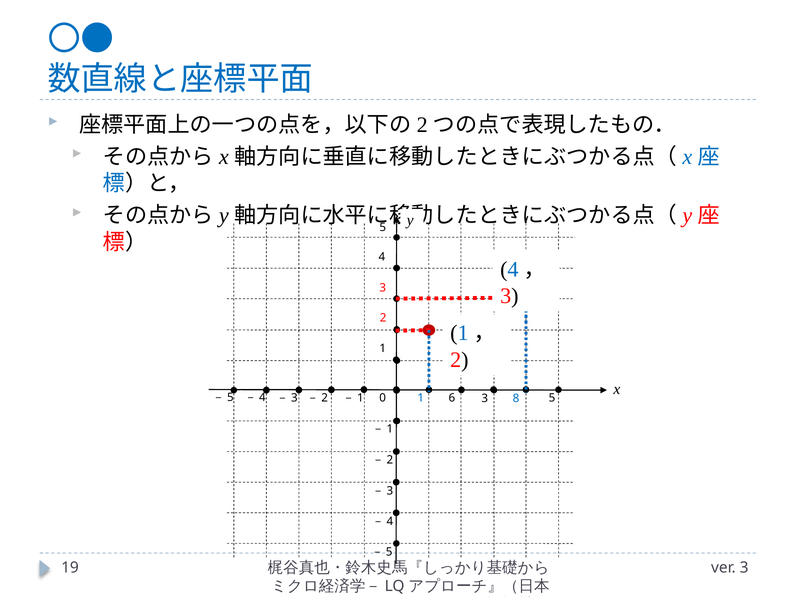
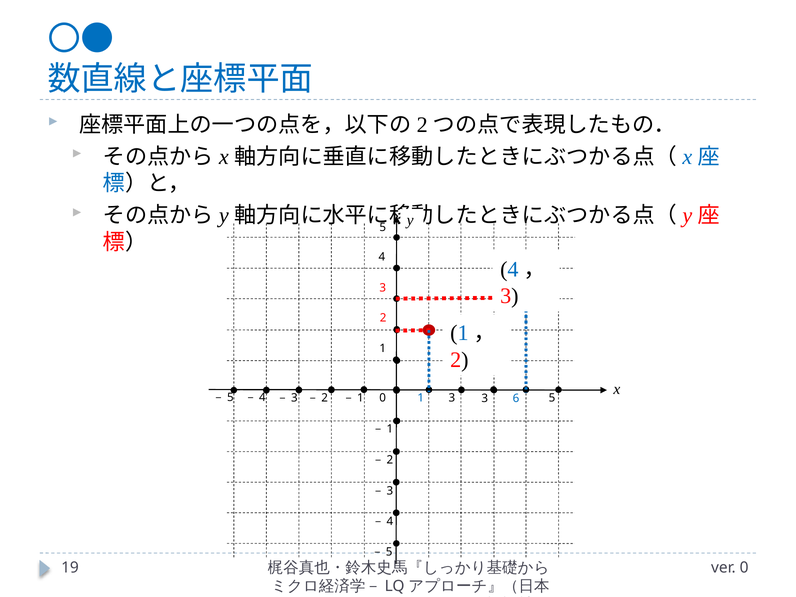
1 6: 6 -> 3 (452, 398)
8: 8 -> 6 (516, 398)
ver 3: 3 -> 0 (744, 568)
